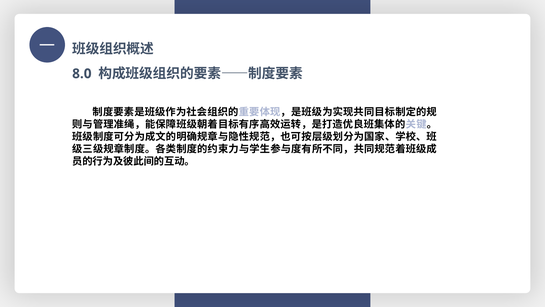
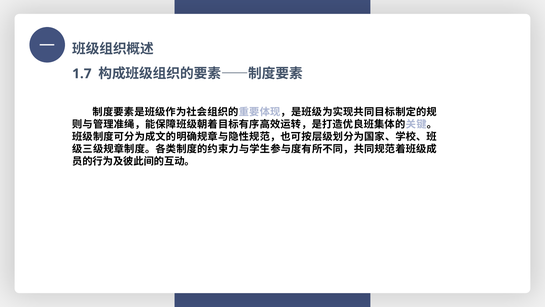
8.0: 8.0 -> 1.7 (82, 74)
